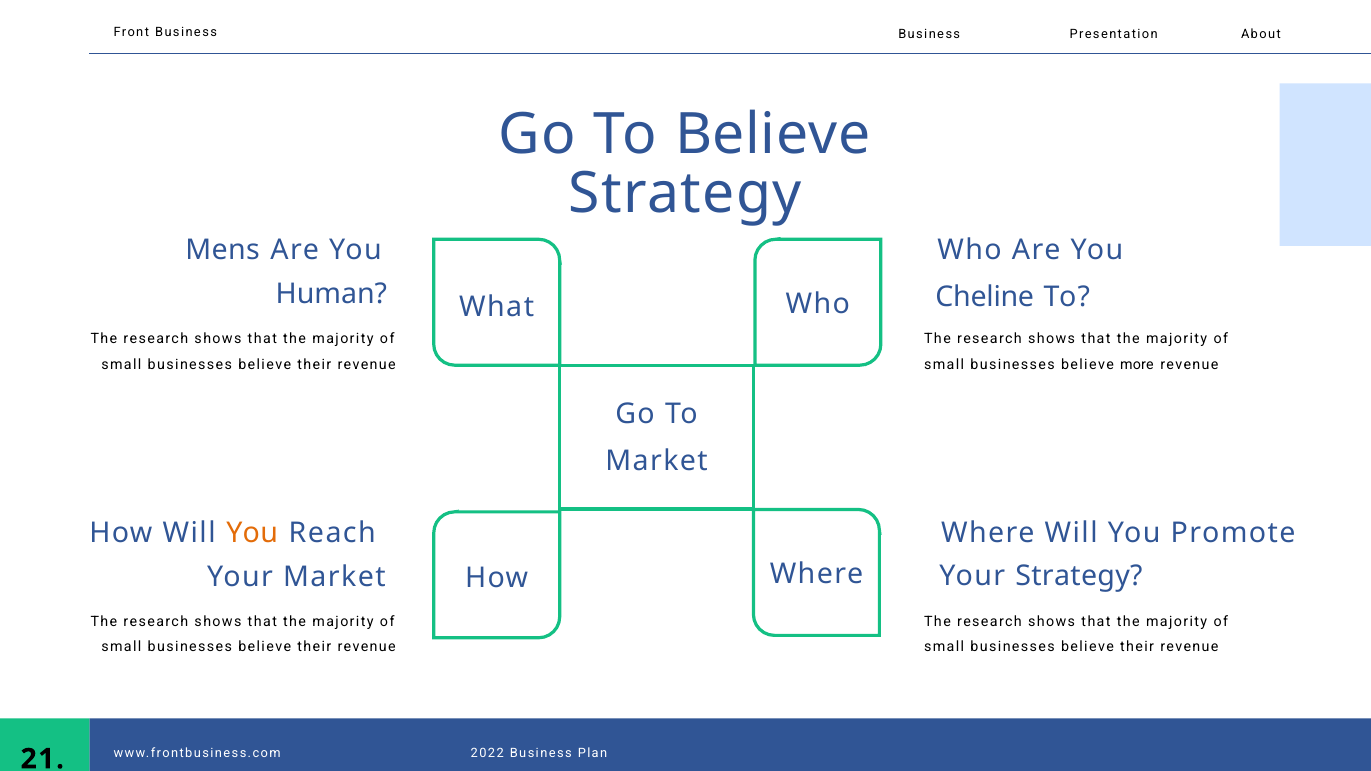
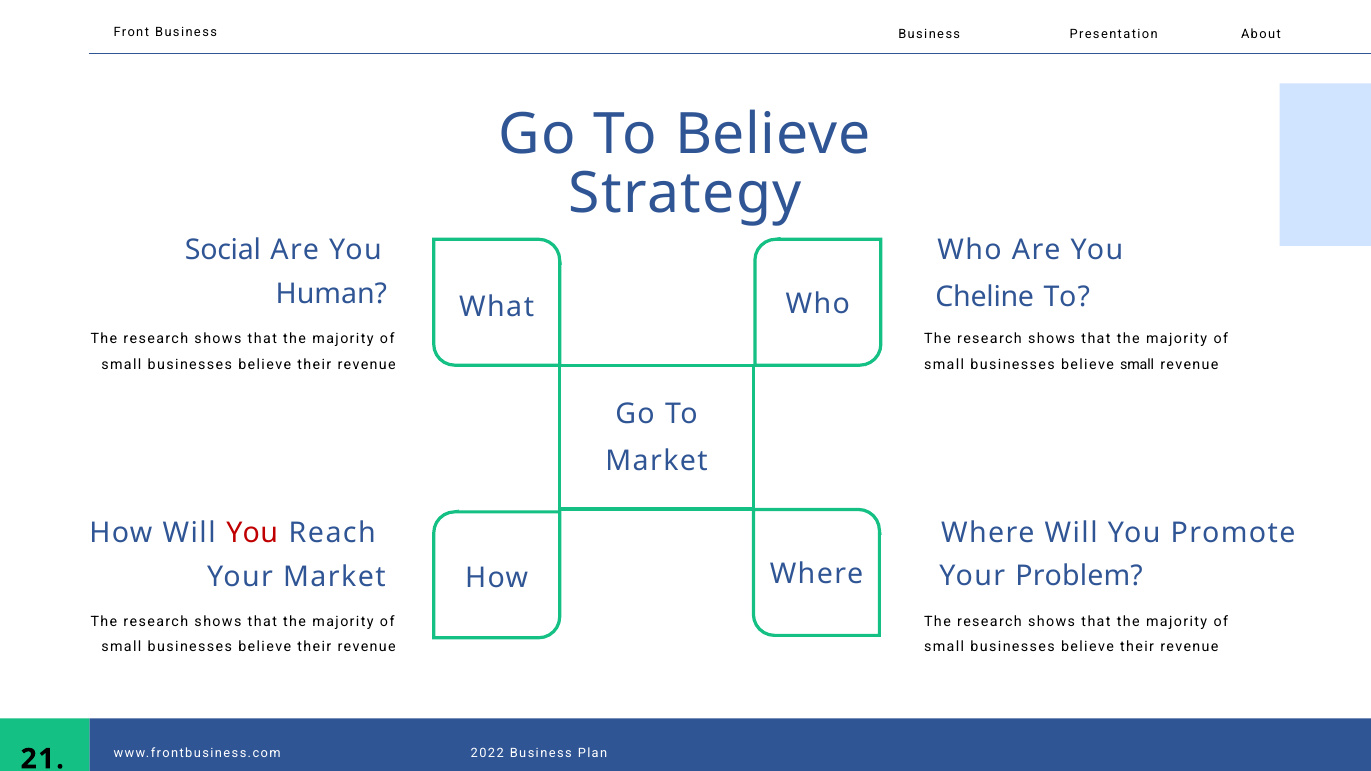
Mens: Mens -> Social (223, 250)
believe more: more -> small (1137, 365)
You colour: orange -> red (252, 533)
Your Strategy: Strategy -> Problem (1079, 577)
